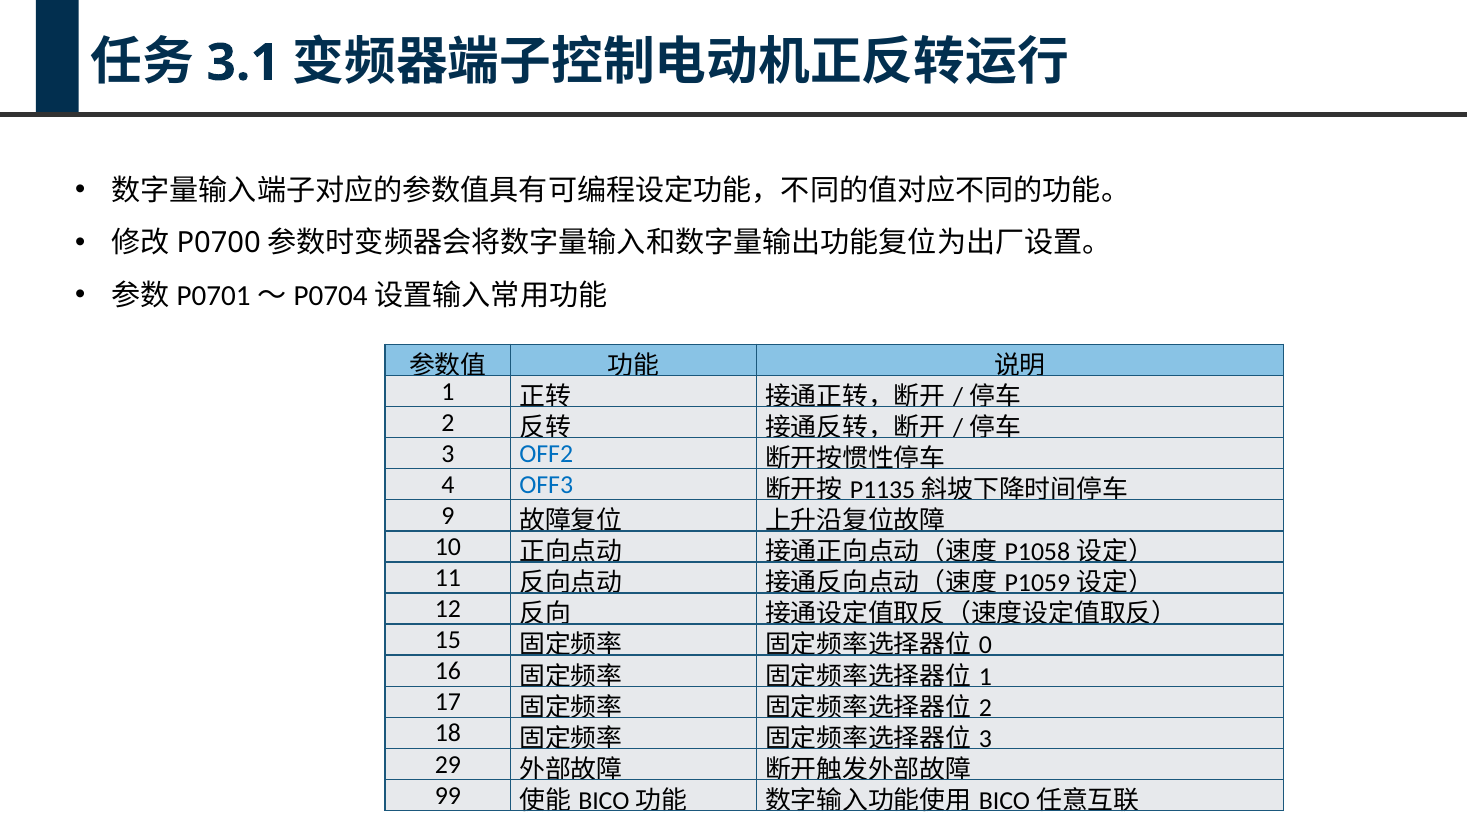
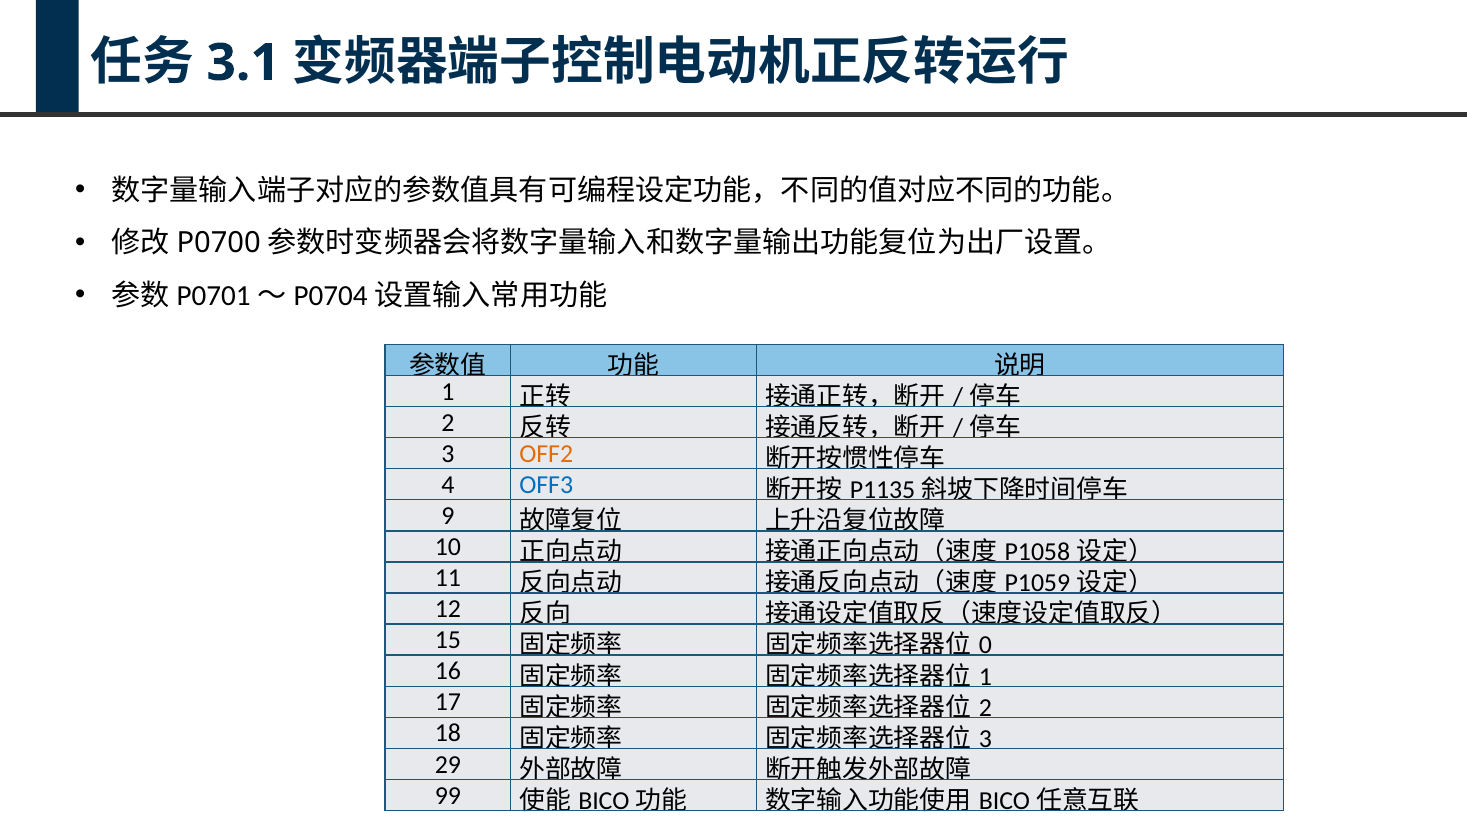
OFF2 colour: blue -> orange (546, 454)
